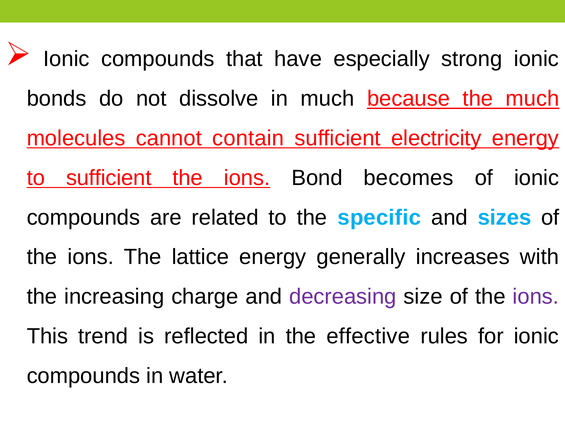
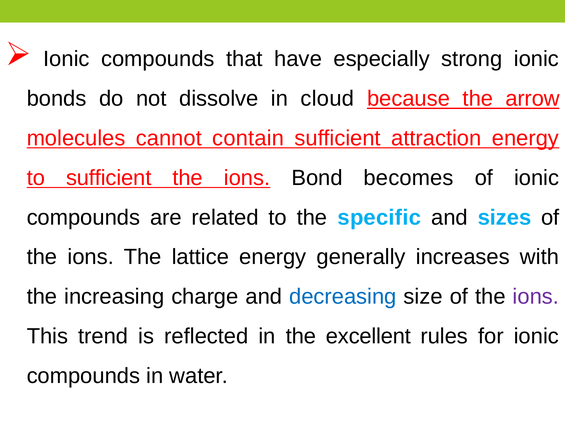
in much: much -> cloud (327, 99)
the much: much -> arrow (533, 99)
electricity: electricity -> attraction (436, 138)
decreasing colour: purple -> blue (343, 296)
effective: effective -> excellent (368, 336)
